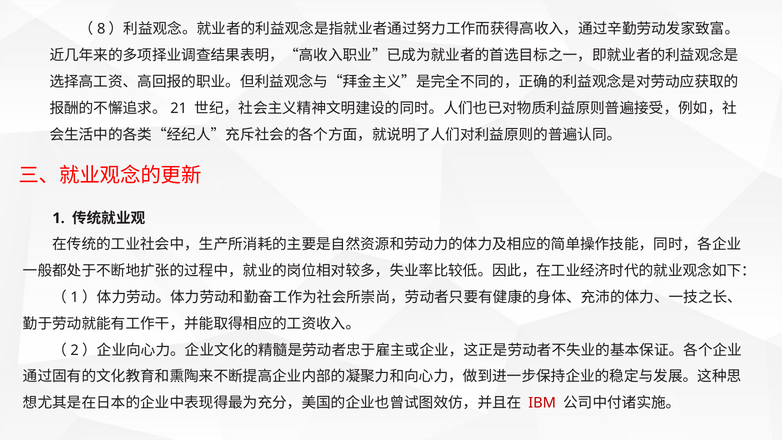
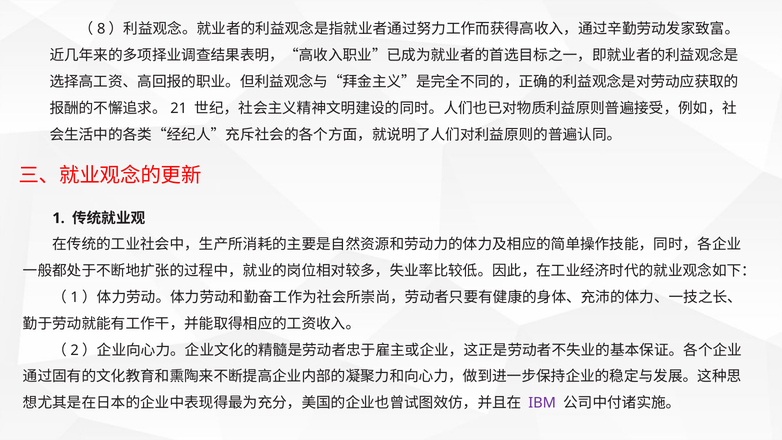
IBM colour: red -> purple (542, 403)
